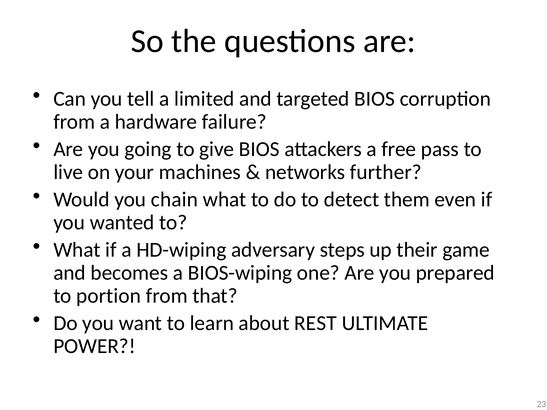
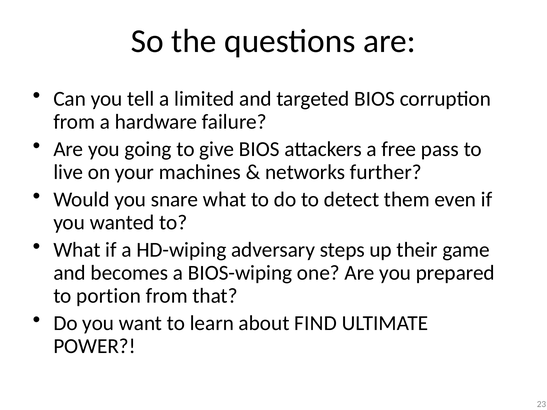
chain: chain -> snare (175, 200)
REST: REST -> FIND (316, 323)
